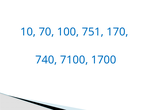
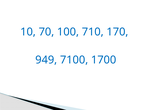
751: 751 -> 710 (93, 32)
740: 740 -> 949 (46, 60)
